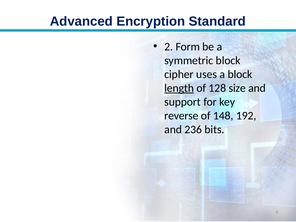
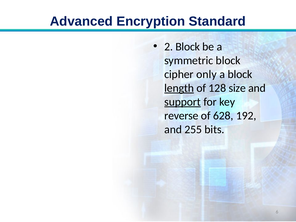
2 Form: Form -> Block (188, 47)
uses: uses -> only (207, 74)
support underline: none -> present (183, 102)
148: 148 -> 628 (223, 116)
236: 236 -> 255 (193, 130)
